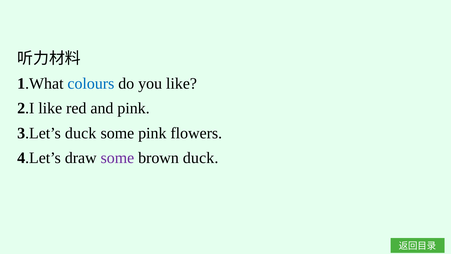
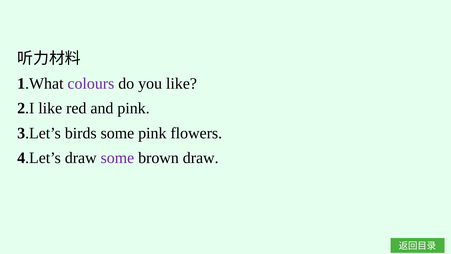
colours colour: blue -> purple (91, 83)
3.Let’s duck: duck -> birds (81, 133)
brown duck: duck -> draw (201, 158)
